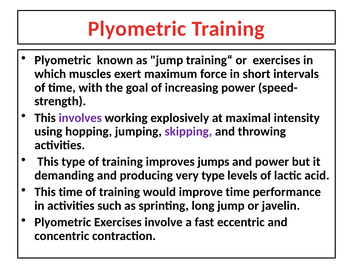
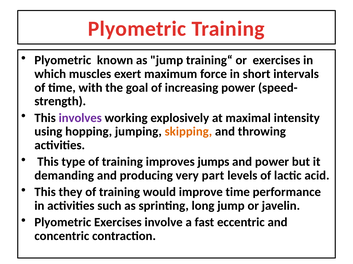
skipping colour: purple -> orange (188, 132)
very type: type -> part (213, 176)
This time: time -> they (71, 193)
